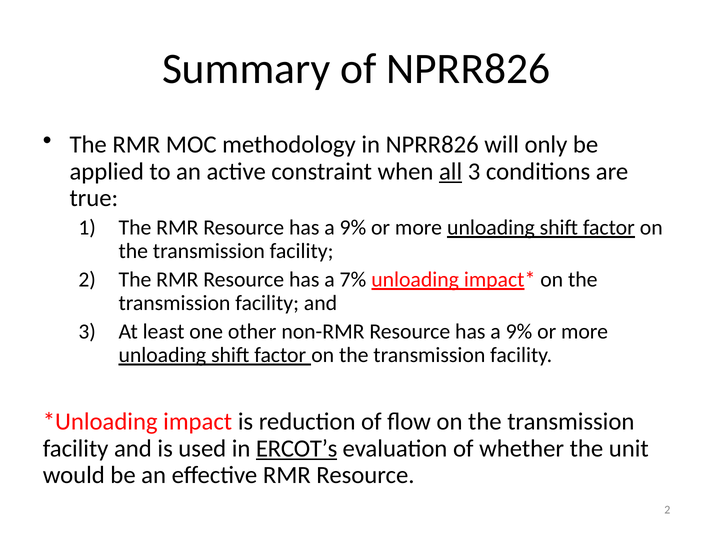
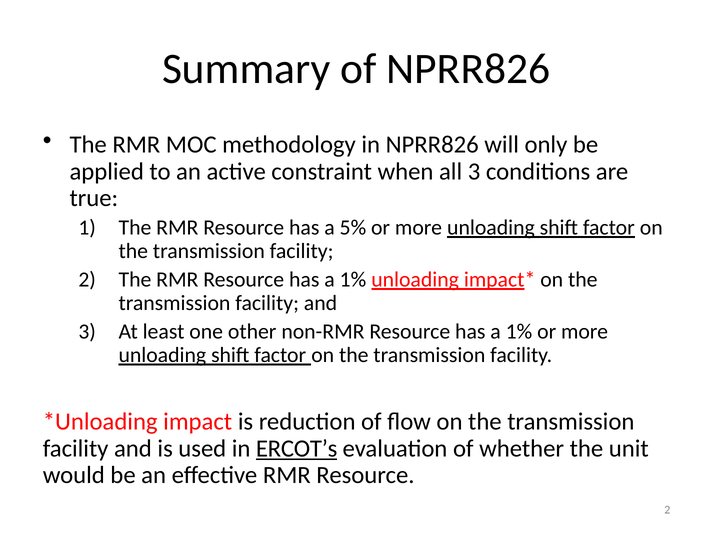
all underline: present -> none (451, 172)
9%: 9% -> 5% (353, 228)
7%: 7% -> 1% (353, 280)
9%: 9% -> 1% (519, 332)
